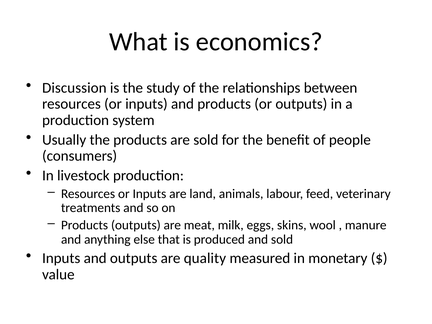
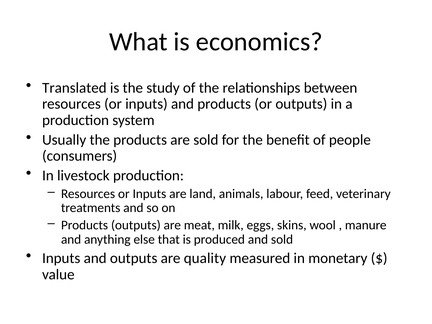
Discussion: Discussion -> Translated (74, 88)
